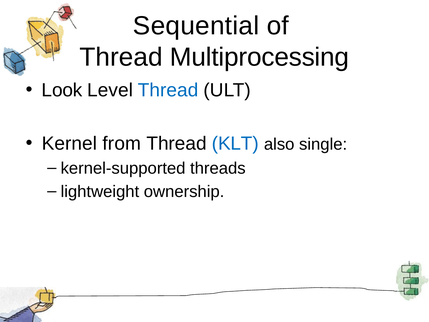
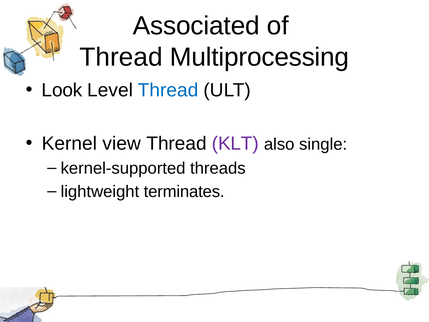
Sequential: Sequential -> Associated (196, 26)
from: from -> view (122, 143)
KLT colour: blue -> purple (235, 143)
ownership: ownership -> terminates (184, 191)
